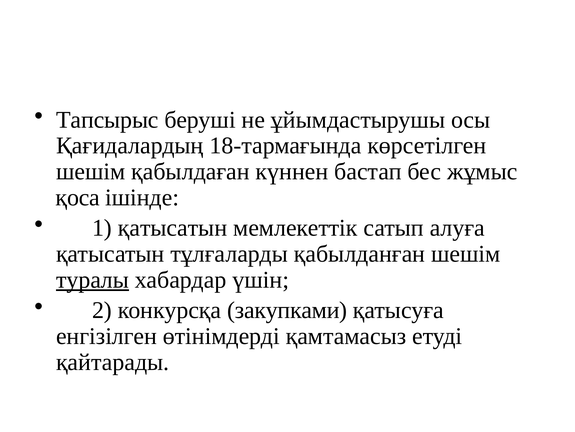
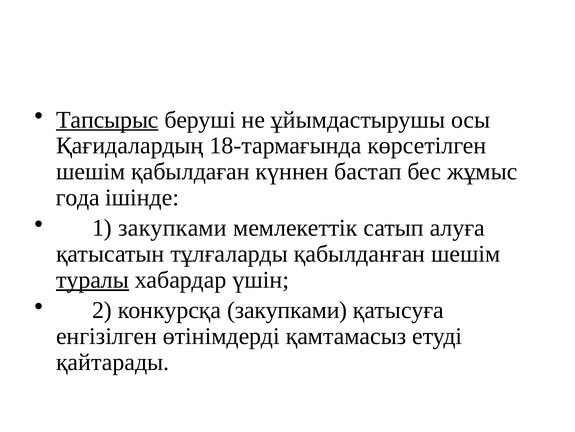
Тапсырыс underline: none -> present (107, 120)
қоса: қоса -> года (78, 197)
1 қатысатын: қатысатын -> закупками (172, 228)
